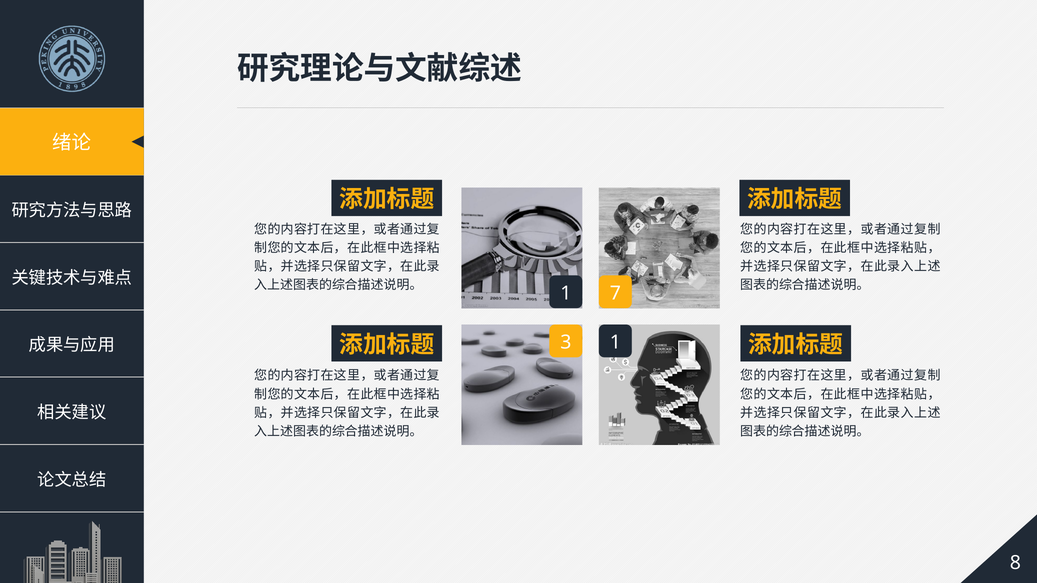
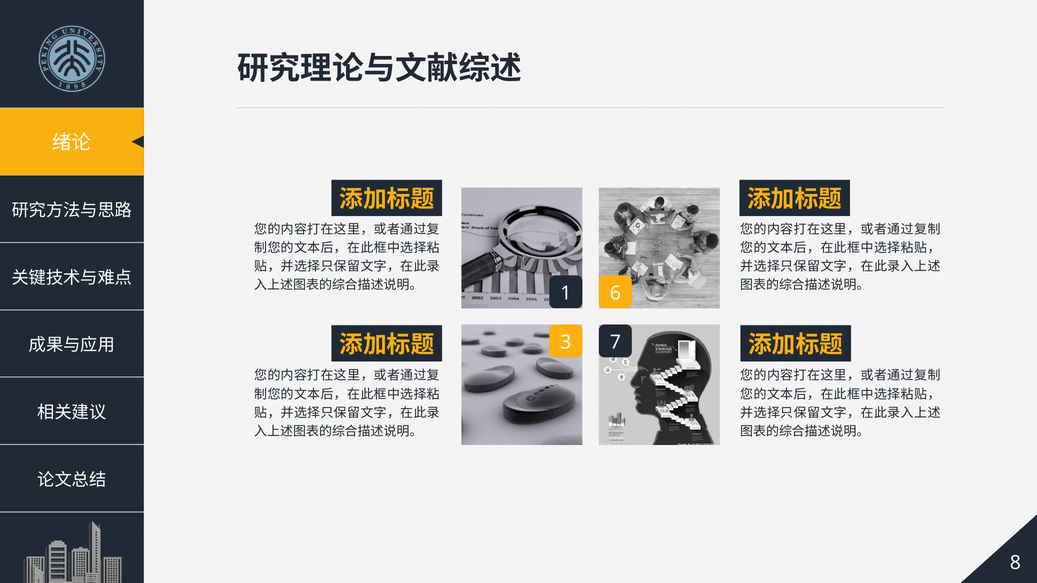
7: 7 -> 6 (615, 293)
3 1: 1 -> 7 (615, 342)
